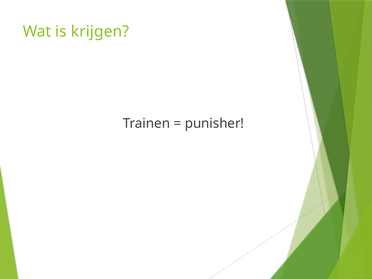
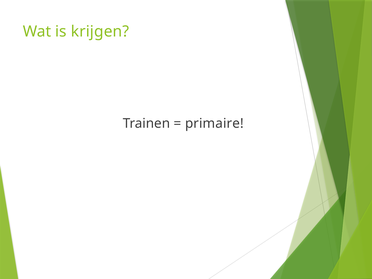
punisher: punisher -> primaire (214, 123)
